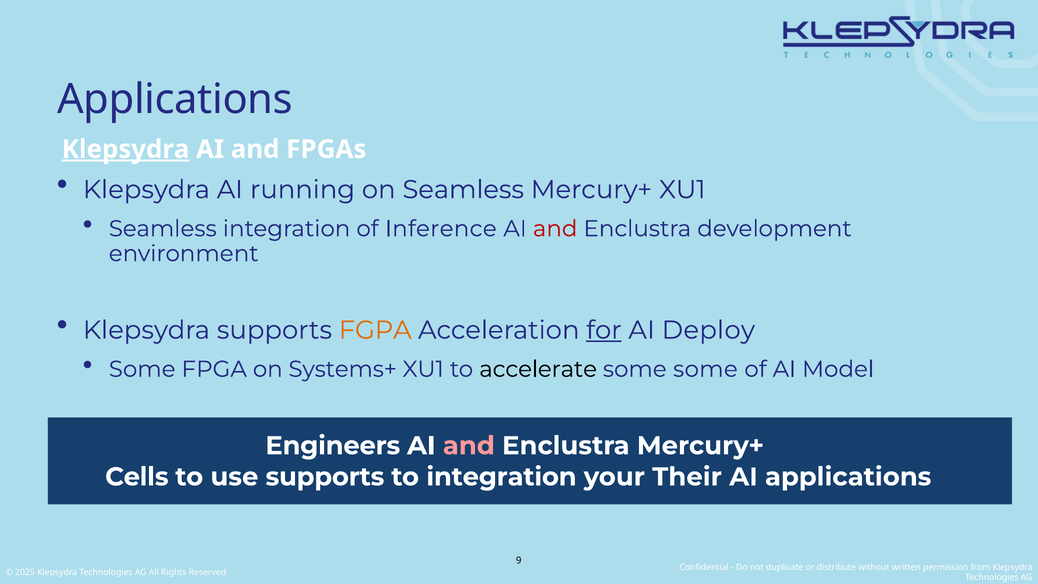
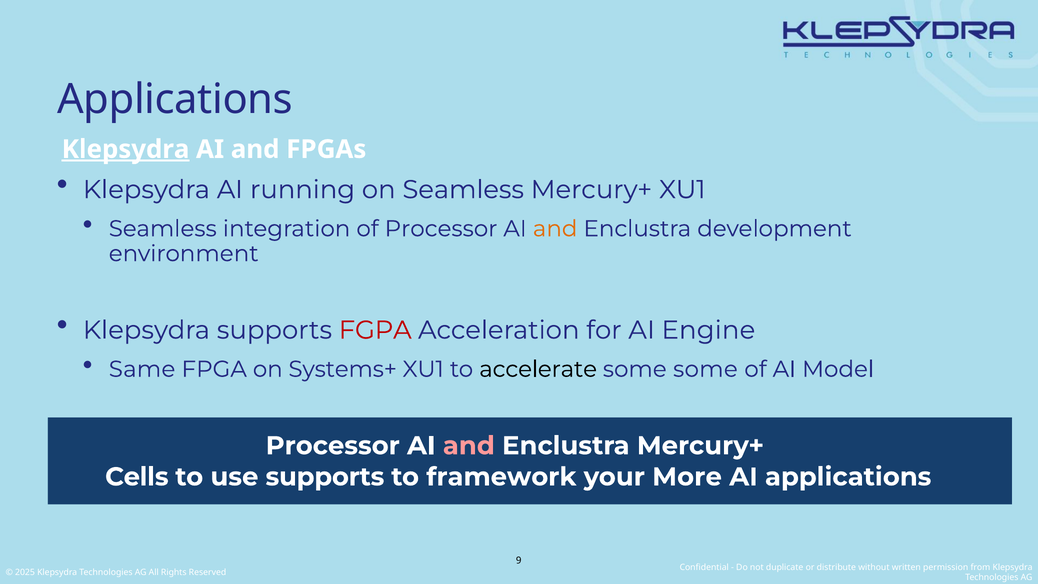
of Inference: Inference -> Processor (441, 229)
and colour: red -> orange (555, 229)
FGPA colour: orange -> red (375, 330)
for underline: present -> none (604, 330)
Deploy: Deploy -> Engine (708, 330)
Some: Some -> Same (142, 369)
Engineers: Engineers -> Processor (333, 446)
to integration: integration -> framework (501, 477)
Their: Their -> More (687, 477)
